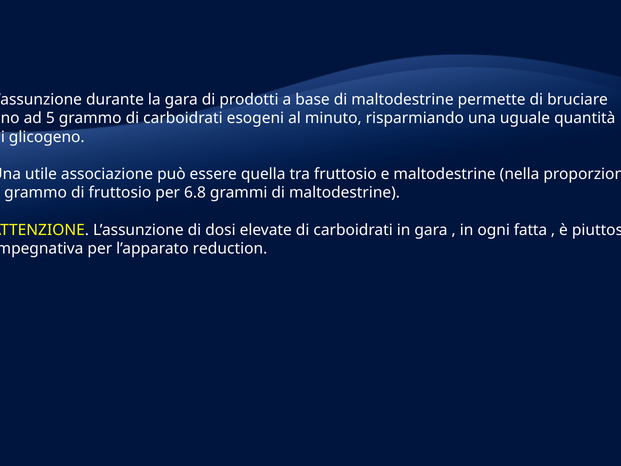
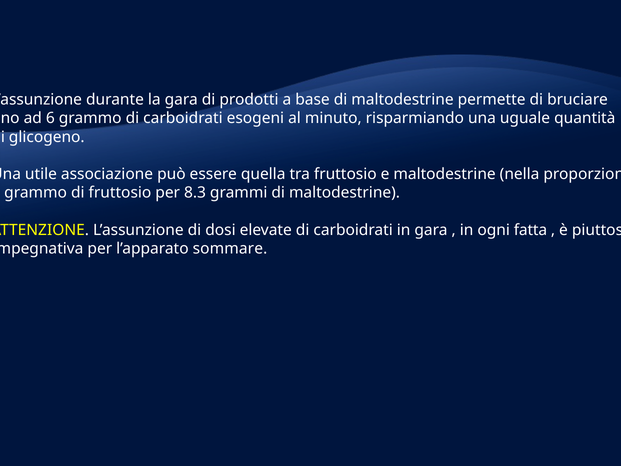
5: 5 -> 6 (50, 118)
6.8: 6.8 -> 8.3 (195, 193)
reduction: reduction -> sommare (230, 249)
